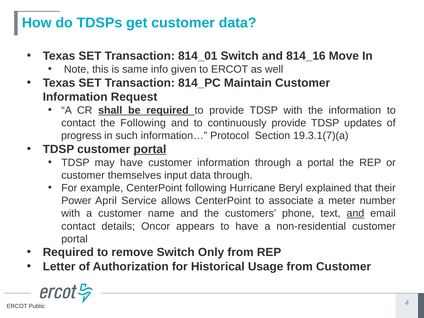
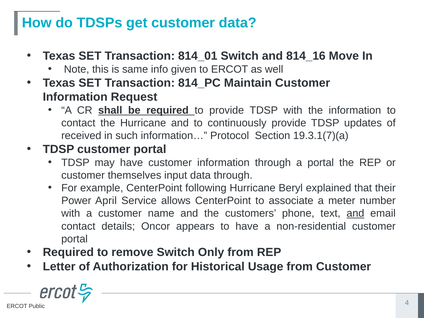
the Following: Following -> Hurricane (143, 123)
progress: progress -> received (81, 136)
portal underline: present -> none (150, 149)
